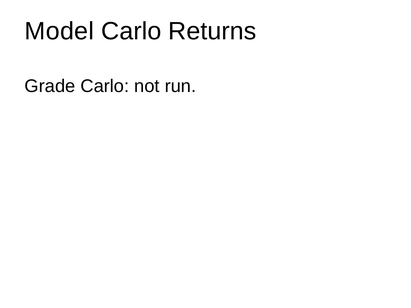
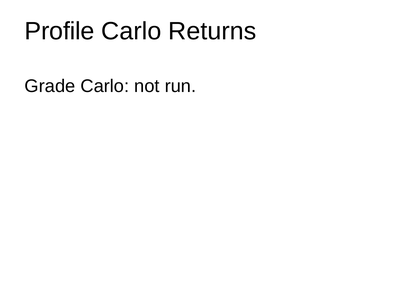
Model: Model -> Profile (60, 31)
